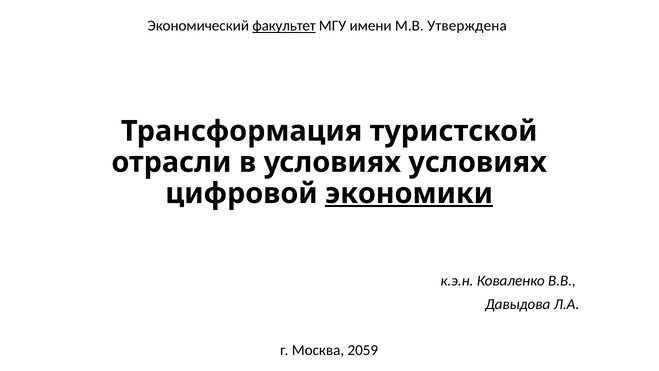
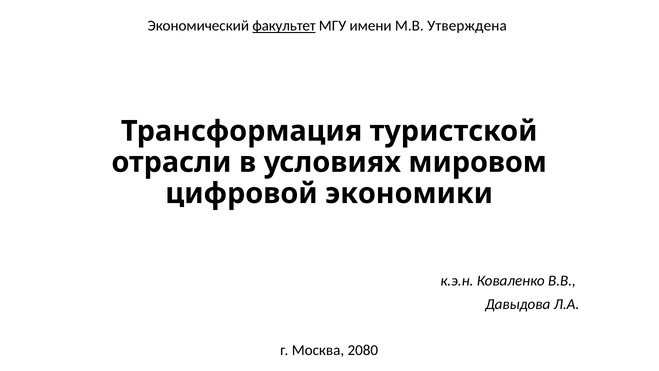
условиях условиях: условиях -> мировом (478, 162)
экономики underline: present -> none (409, 193)
2059: 2059 -> 2080 (363, 350)
